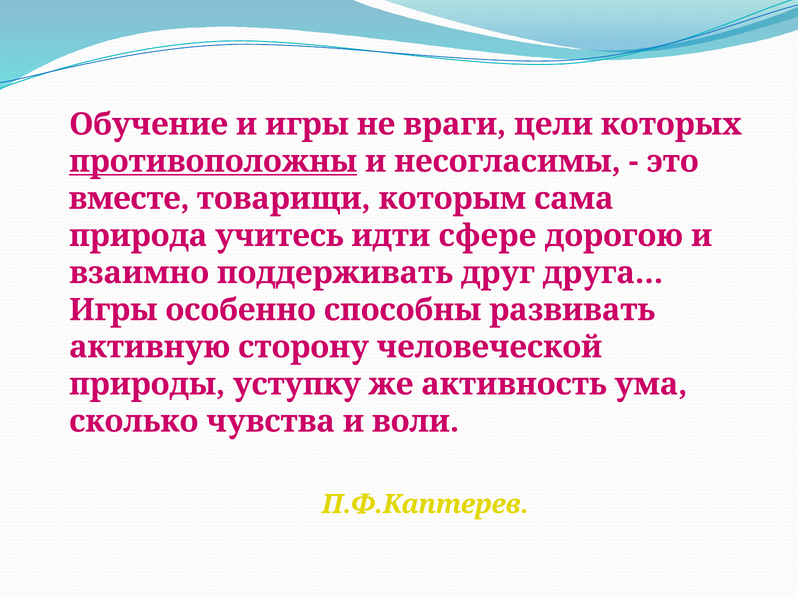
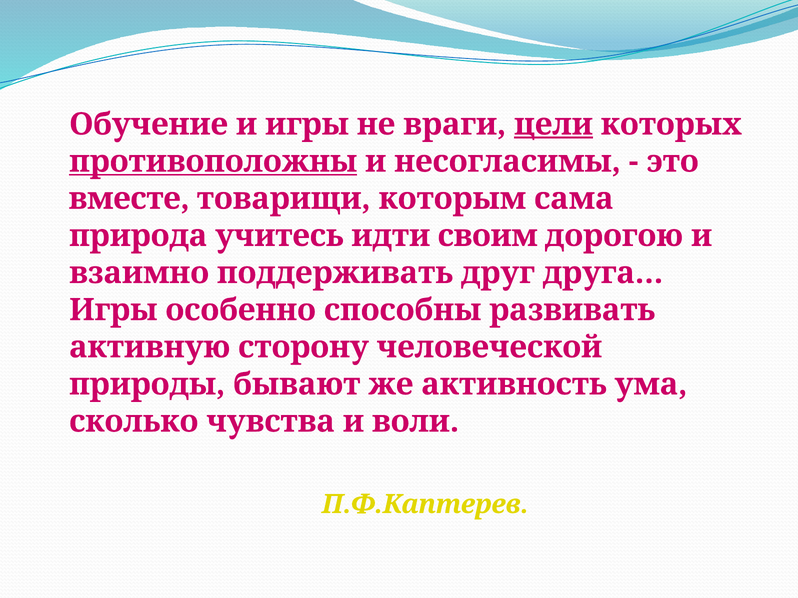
цели underline: none -> present (553, 124)
сфере: сфере -> своим (488, 236)
уступку: уступку -> бывают (297, 385)
